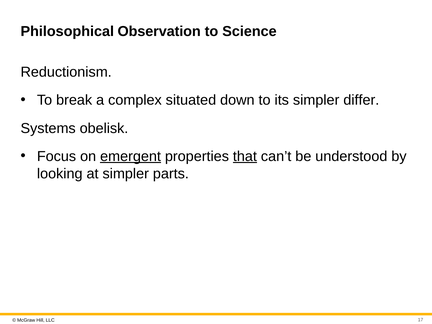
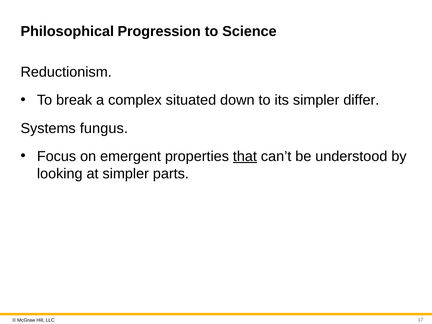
Observation: Observation -> Progression (159, 31)
obelisk: obelisk -> fungus (104, 128)
emergent underline: present -> none (131, 156)
